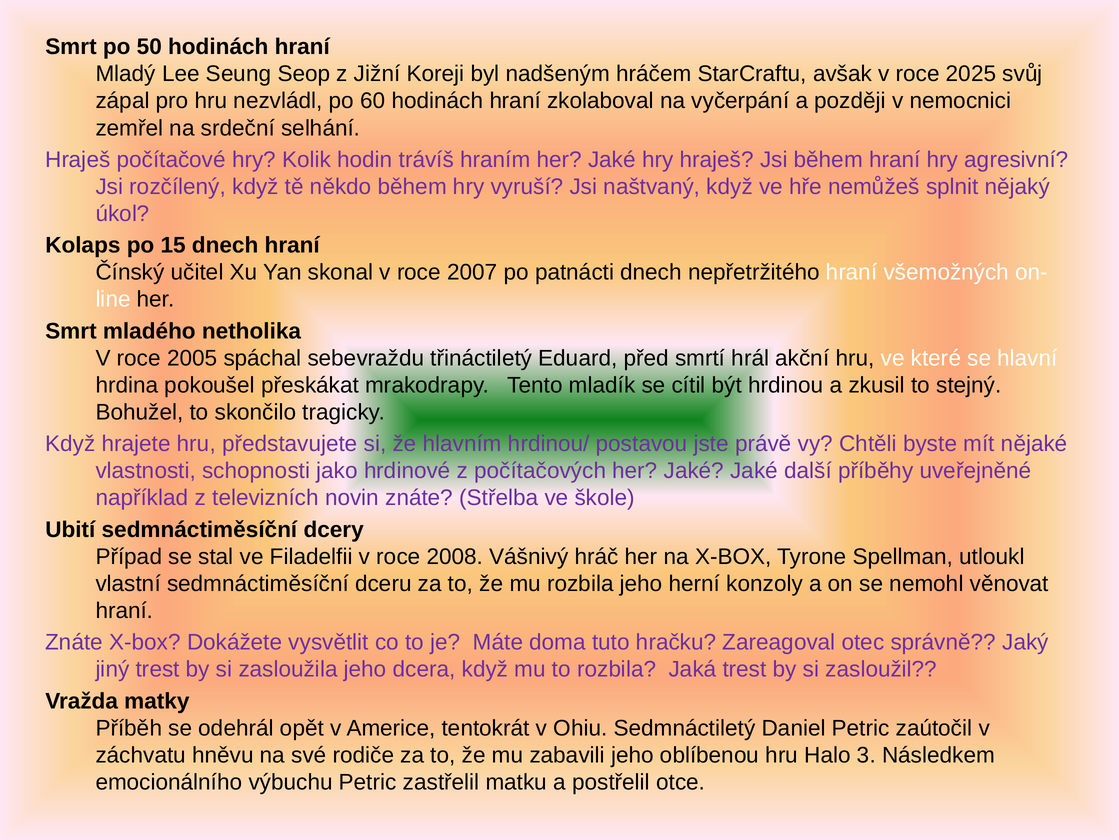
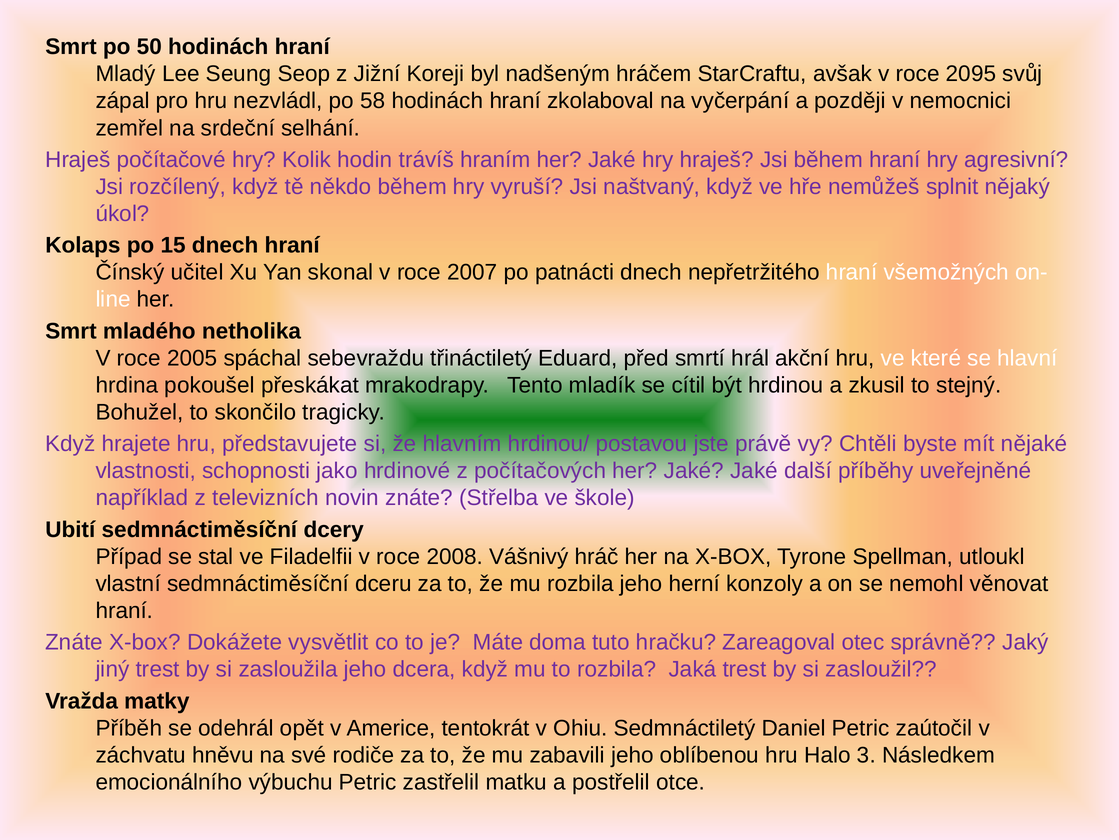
2025: 2025 -> 2095 (971, 74)
60: 60 -> 58 (373, 101)
